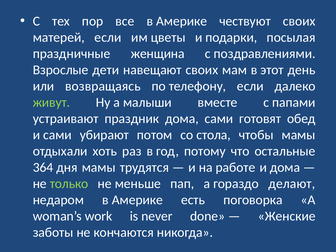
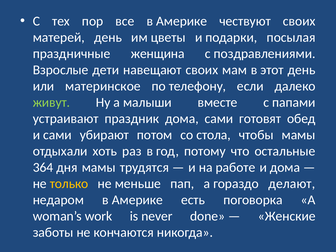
матерей если: если -> день (108, 37)
возвращаясь: возвращаясь -> материнское (103, 86)
только colour: light green -> yellow (69, 184)
